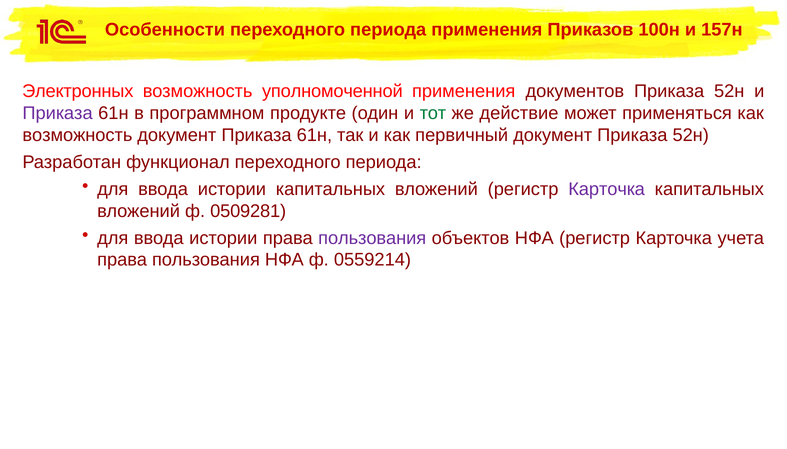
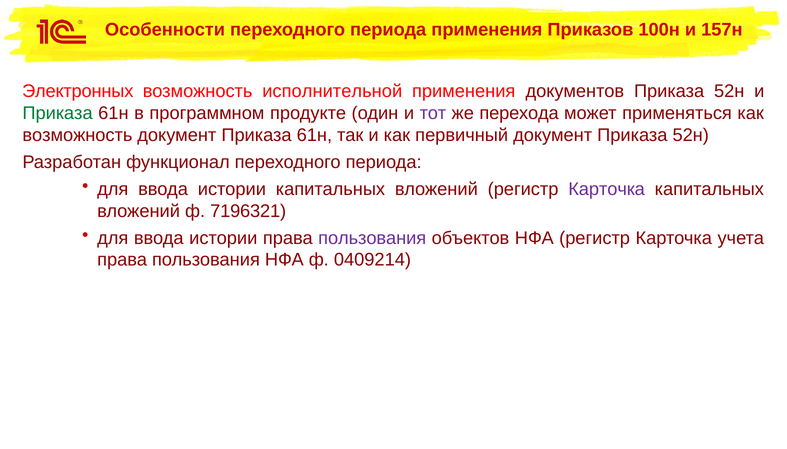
уполномоченной: уполномоченной -> исполнительной (332, 91)
Приказа colour: purple -> green (58, 113)
тот colour: green -> purple (433, 113)
действие: действие -> перехода (519, 113)
0509281: 0509281 -> 7196321 (248, 211)
0559214: 0559214 -> 0409214 (372, 260)
